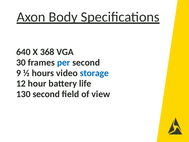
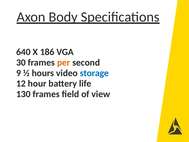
368: 368 -> 186 (47, 52)
per colour: blue -> orange (64, 62)
130 second: second -> frames (46, 94)
